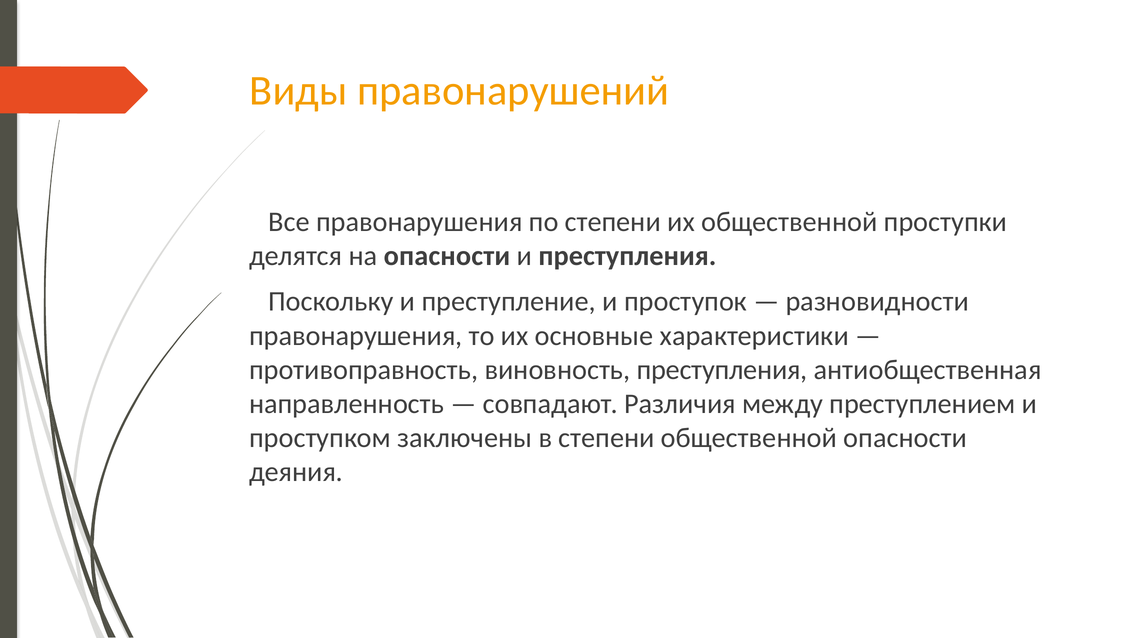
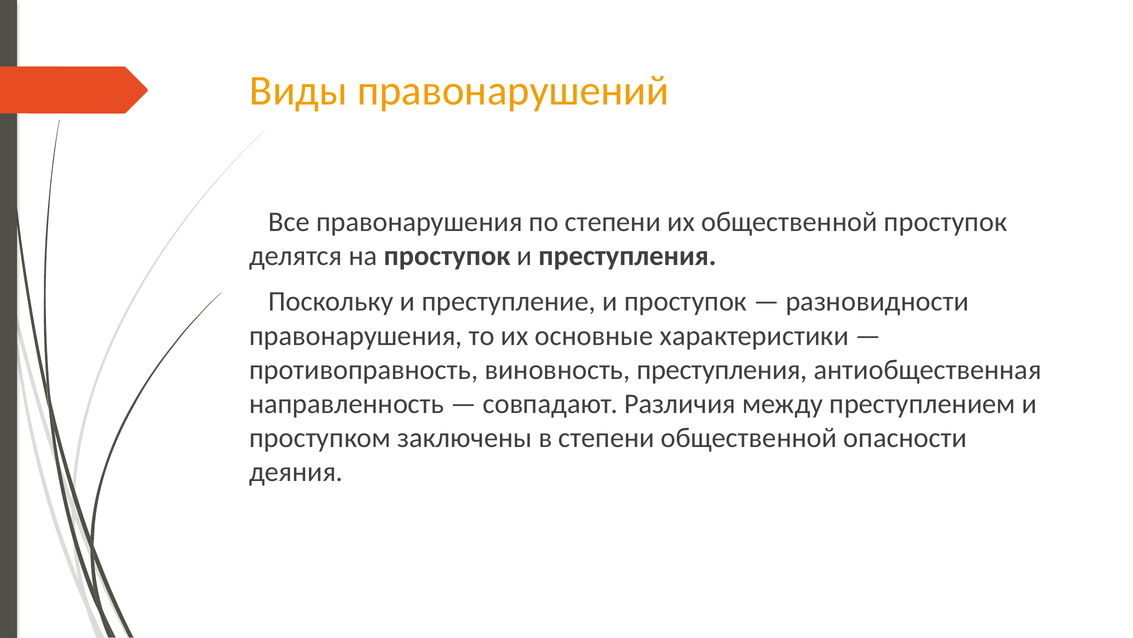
общественной проступки: проступки -> проступок (946, 222)
на опасности: опасности -> проступок (447, 256)
